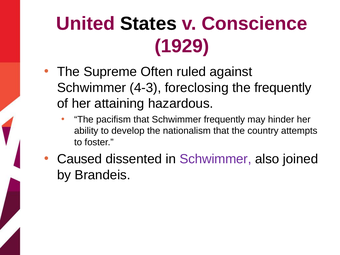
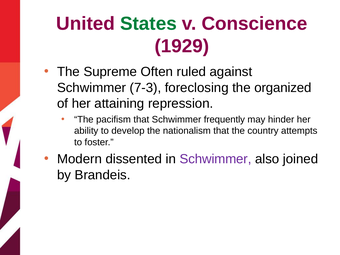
States colour: black -> green (148, 24)
4-3: 4-3 -> 7-3 (145, 88)
the frequently: frequently -> organized (283, 88)
hazardous: hazardous -> repression (181, 104)
Caused: Caused -> Modern (80, 159)
